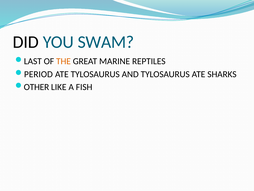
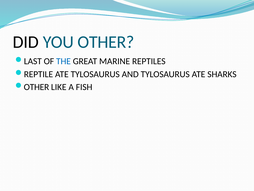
YOU SWAM: SWAM -> OTHER (106, 42)
THE colour: orange -> blue (63, 61)
PERIOD: PERIOD -> REPTILE (38, 74)
